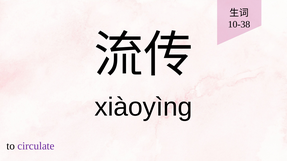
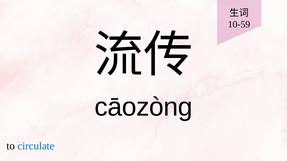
10-38: 10-38 -> 10-59 (239, 24)
xiàoyìng: xiàoyìng -> cāozòng (144, 107)
circulate colour: purple -> blue (36, 146)
